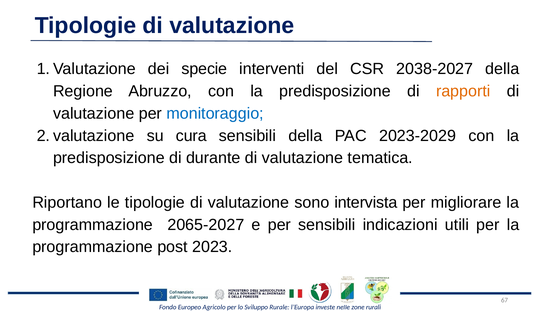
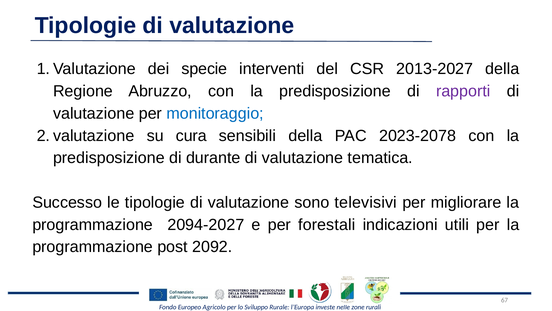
2038-2027: 2038-2027 -> 2013-2027 (435, 69)
rapporti colour: orange -> purple (463, 91)
2023-2029: 2023-2029 -> 2023-2078 (418, 135)
Riportano: Riportano -> Successo (67, 202)
intervista: intervista -> televisivi (366, 202)
2065-2027: 2065-2027 -> 2094-2027 (206, 224)
per sensibili: sensibili -> forestali (327, 224)
2023: 2023 -> 2092 (212, 247)
